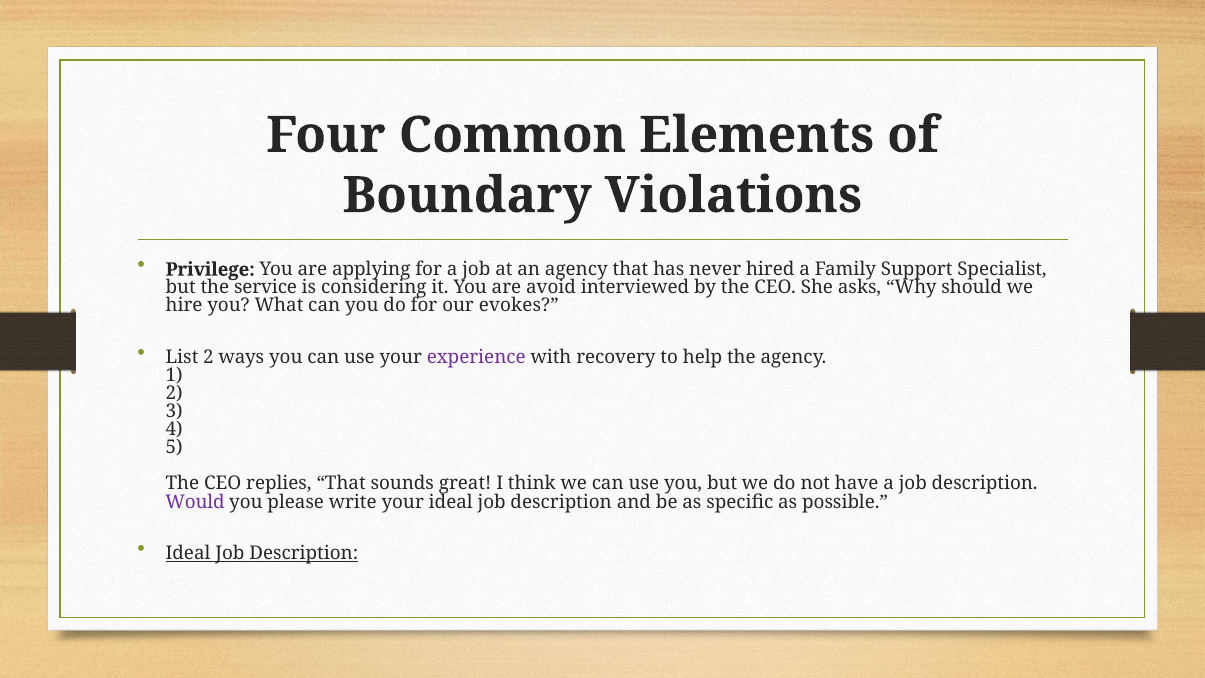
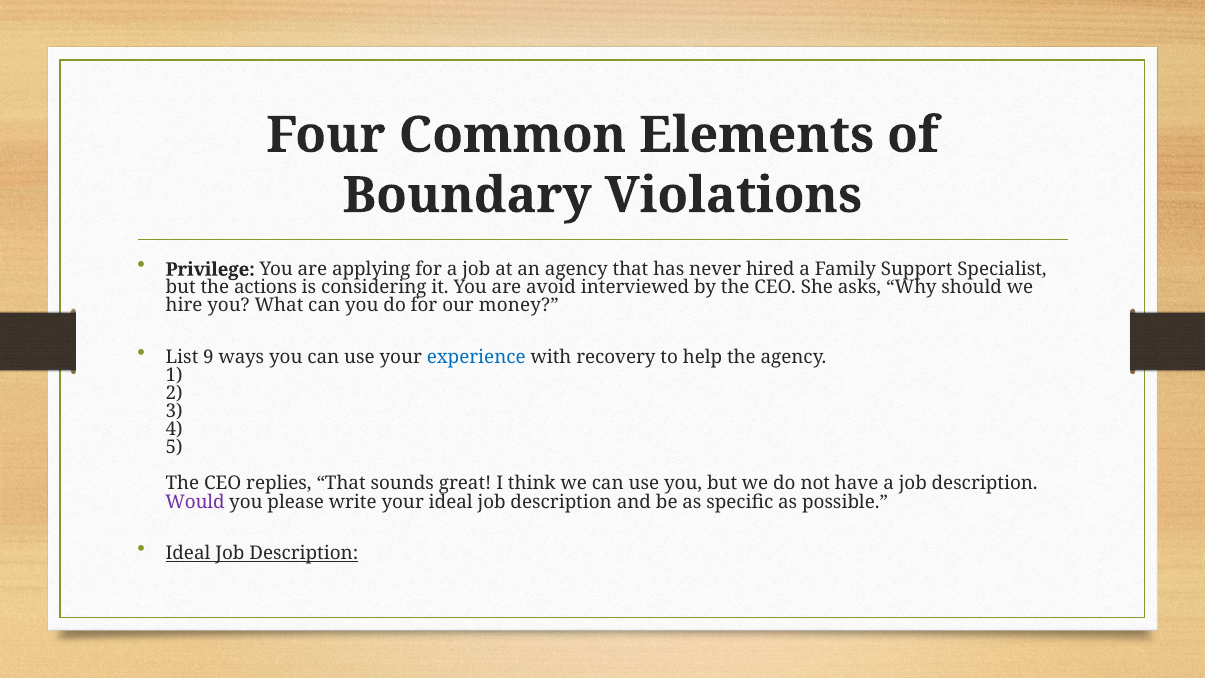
service: service -> actions (266, 288)
evokes: evokes -> money (519, 306)
List 2: 2 -> 9 (208, 357)
experience colour: purple -> blue (476, 357)
